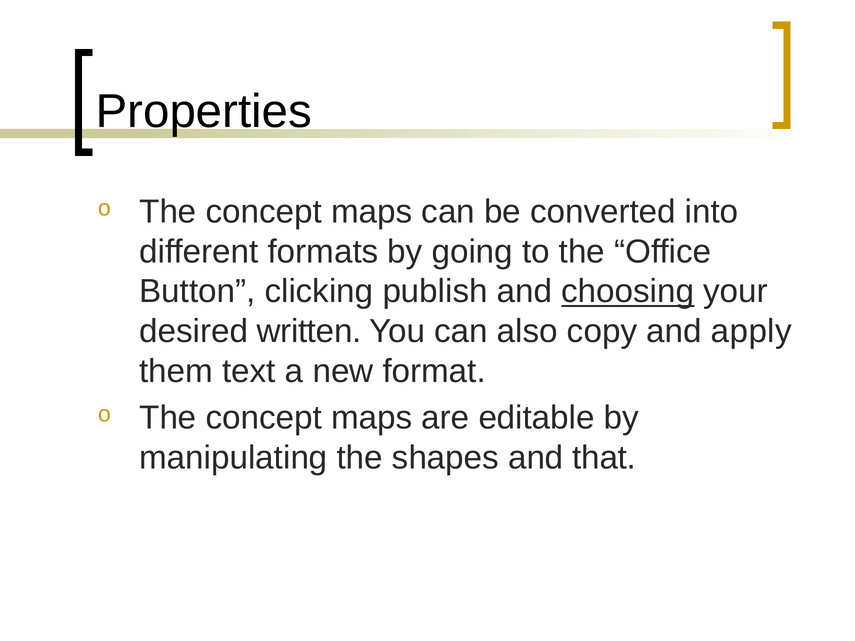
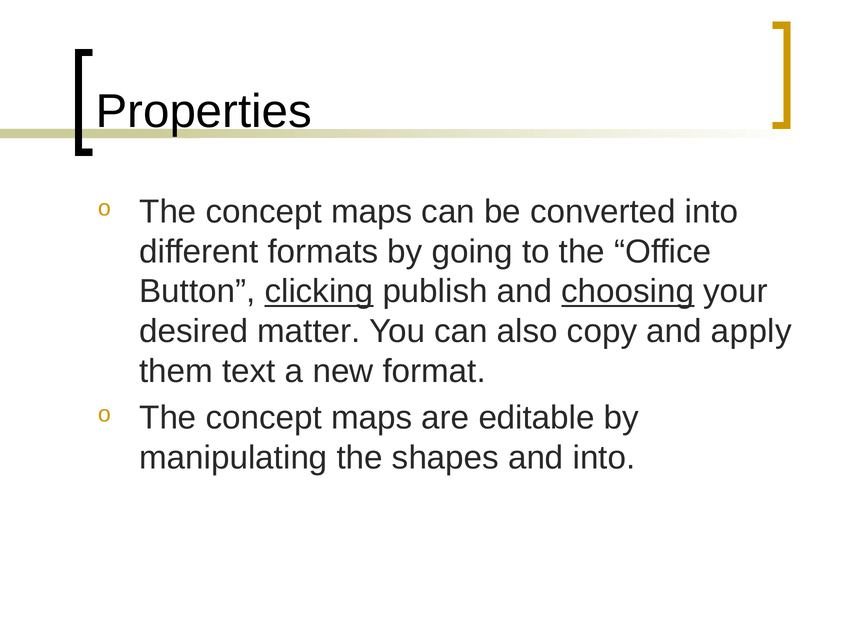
clicking underline: none -> present (319, 292)
written: written -> matter (309, 332)
and that: that -> into (604, 458)
